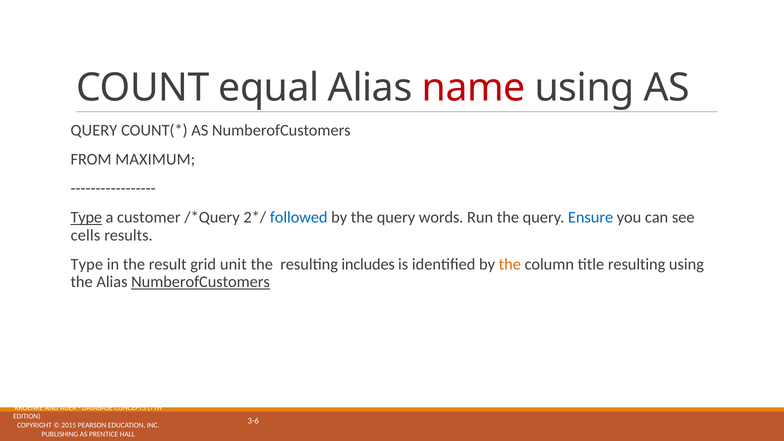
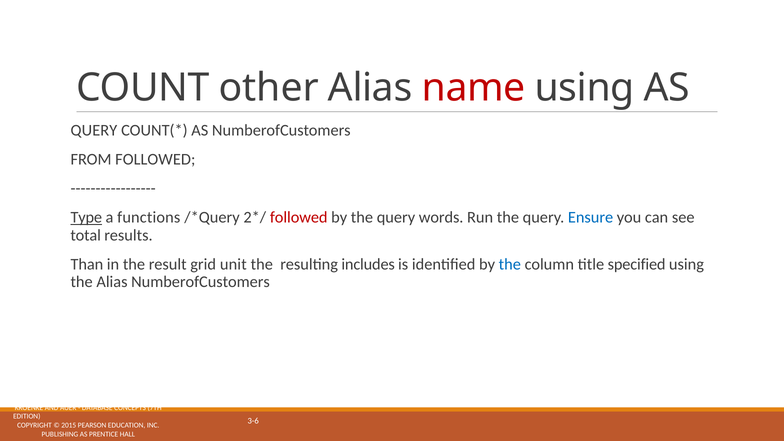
equal: equal -> other (269, 88)
FROM MAXIMUM: MAXIMUM -> FOLLOWED (155, 159)
customer: customer -> functions (149, 218)
followed colour: blue -> red (299, 218)
cells: cells -> total (86, 235)
Type: Type -> Than (87, 264)
the colour: orange -> blue (510, 264)
title resulting: resulting -> specified (637, 264)
NumberofCustomers underline: present -> none (201, 282)
